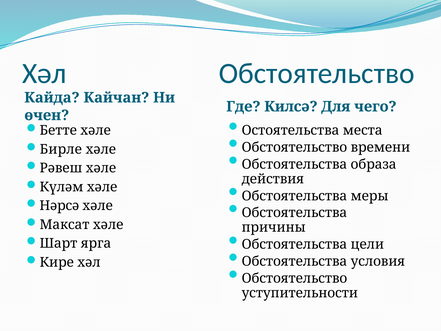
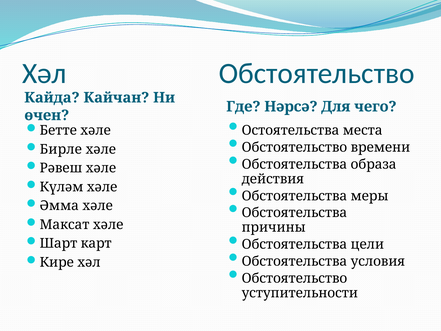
Килсә: Килсә -> Нәрсә (291, 107)
Нәрсә: Нәрсә -> Әмма (59, 206)
ярга: ярга -> карт (96, 243)
